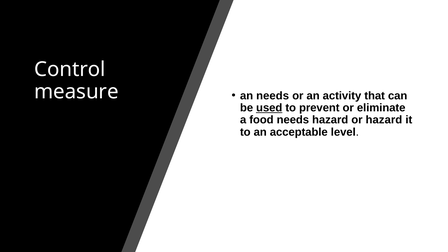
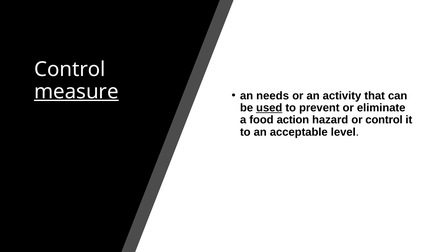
measure underline: none -> present (76, 92)
food needs: needs -> action (293, 120)
or hazard: hazard -> control (384, 120)
